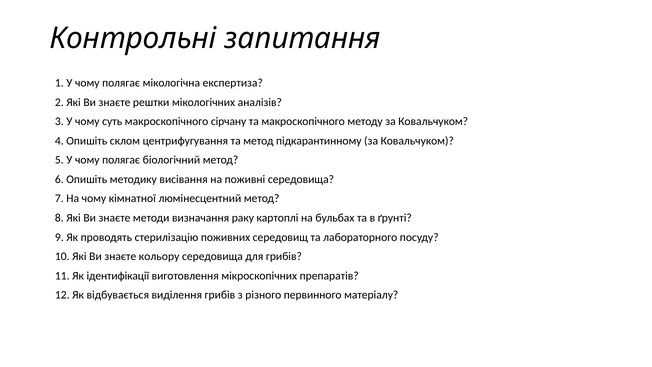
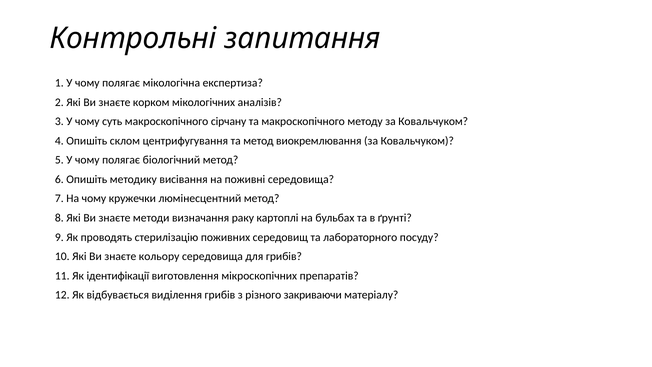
рештки: рештки -> корком (151, 102)
підкарантинному: підкарантинному -> виокремлювання (319, 141)
кімнатної: кімнатної -> кружечки (132, 199)
первинного: первинного -> закриваючи (313, 295)
